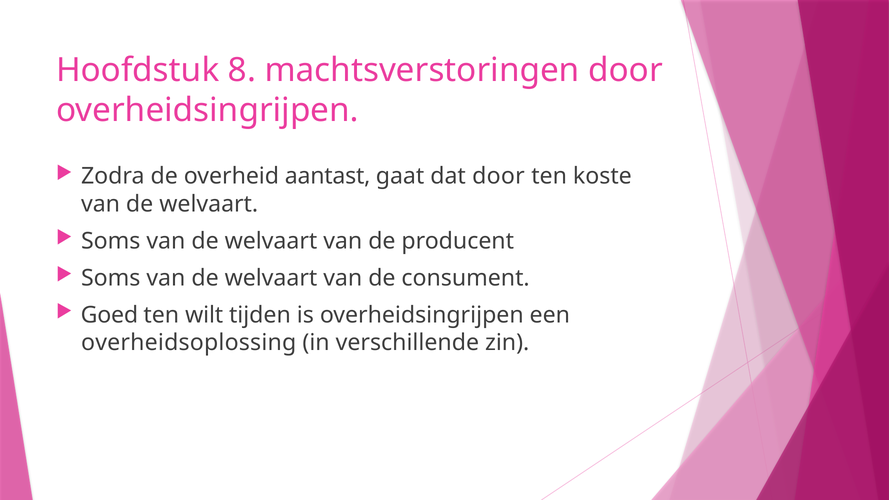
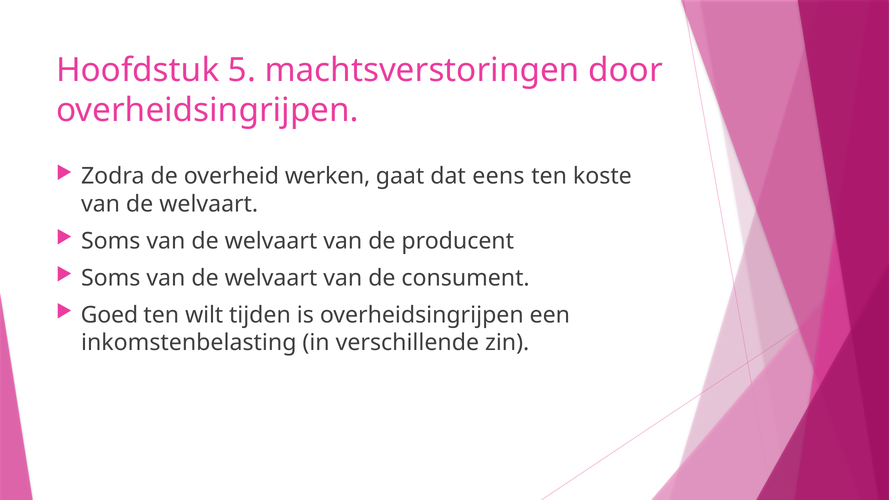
8: 8 -> 5 (242, 70)
aantast: aantast -> werken (328, 176)
dat door: door -> eens (498, 176)
overheidsoplossing: overheidsoplossing -> inkomstenbelasting (189, 343)
